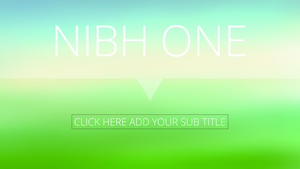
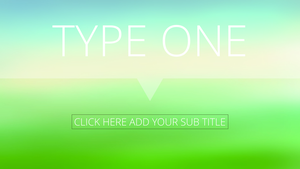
NIBH: NIBH -> TYPE (100, 42)
